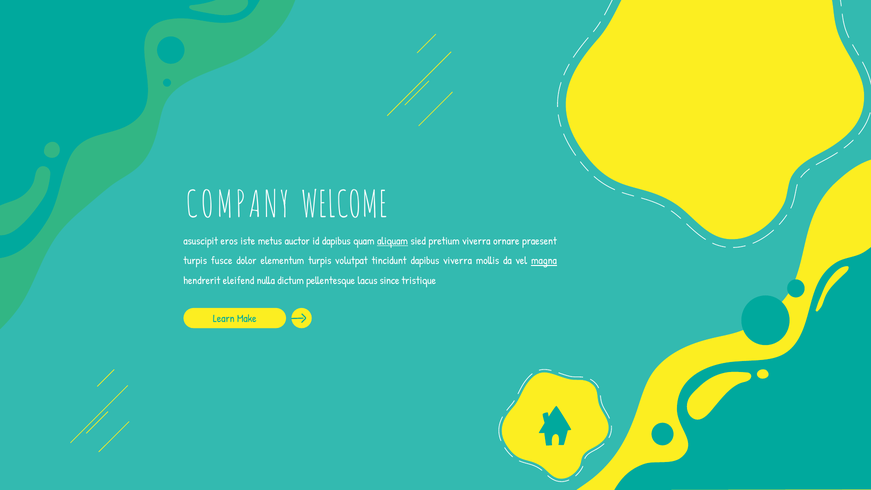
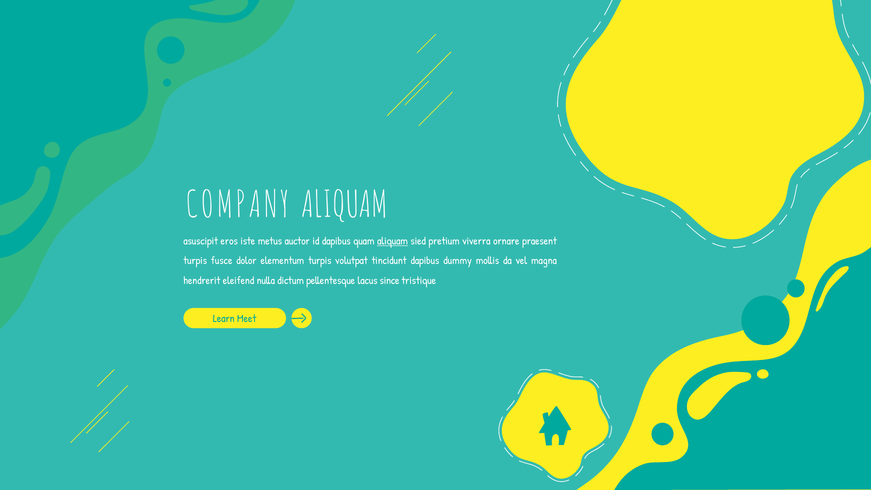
COMPANY WELCOME: WELCOME -> ALIQUAM (345, 205)
dapibus viverra: viverra -> dummy (458, 261)
magna underline: present -> none (544, 261)
Make: Make -> Meet (247, 319)
